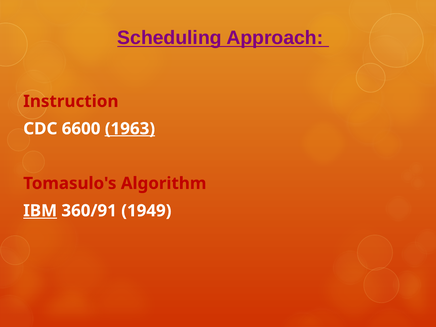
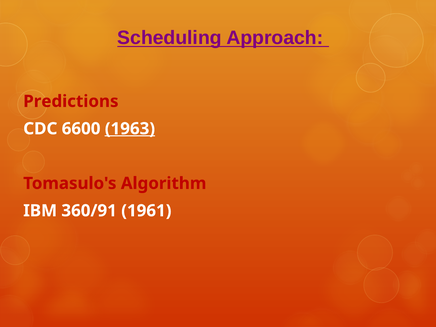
Instruction: Instruction -> Predictions (71, 101)
IBM underline: present -> none (40, 211)
1949: 1949 -> 1961 (146, 211)
